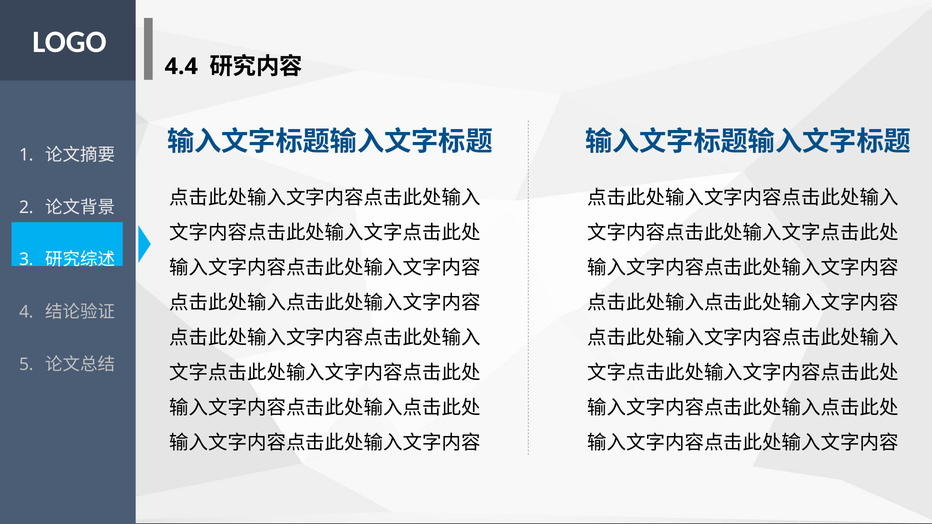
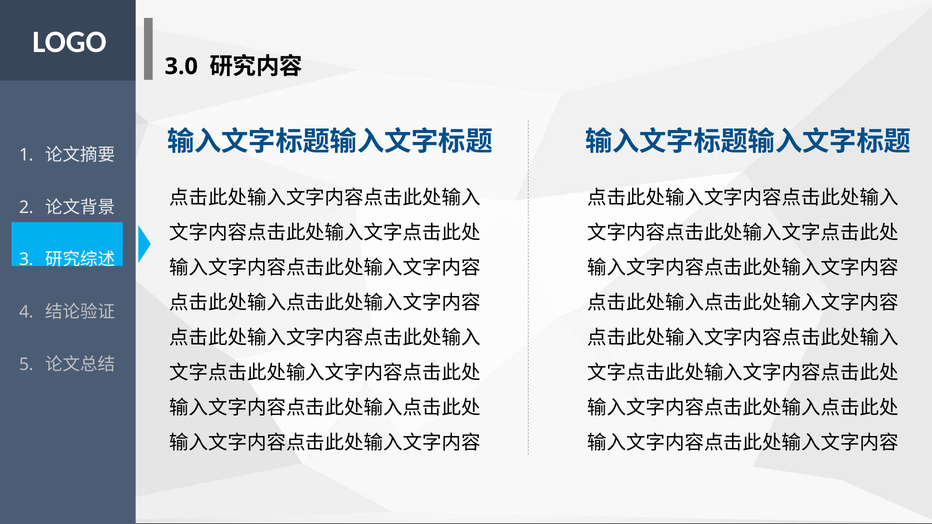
4.4: 4.4 -> 3.0 (181, 66)
